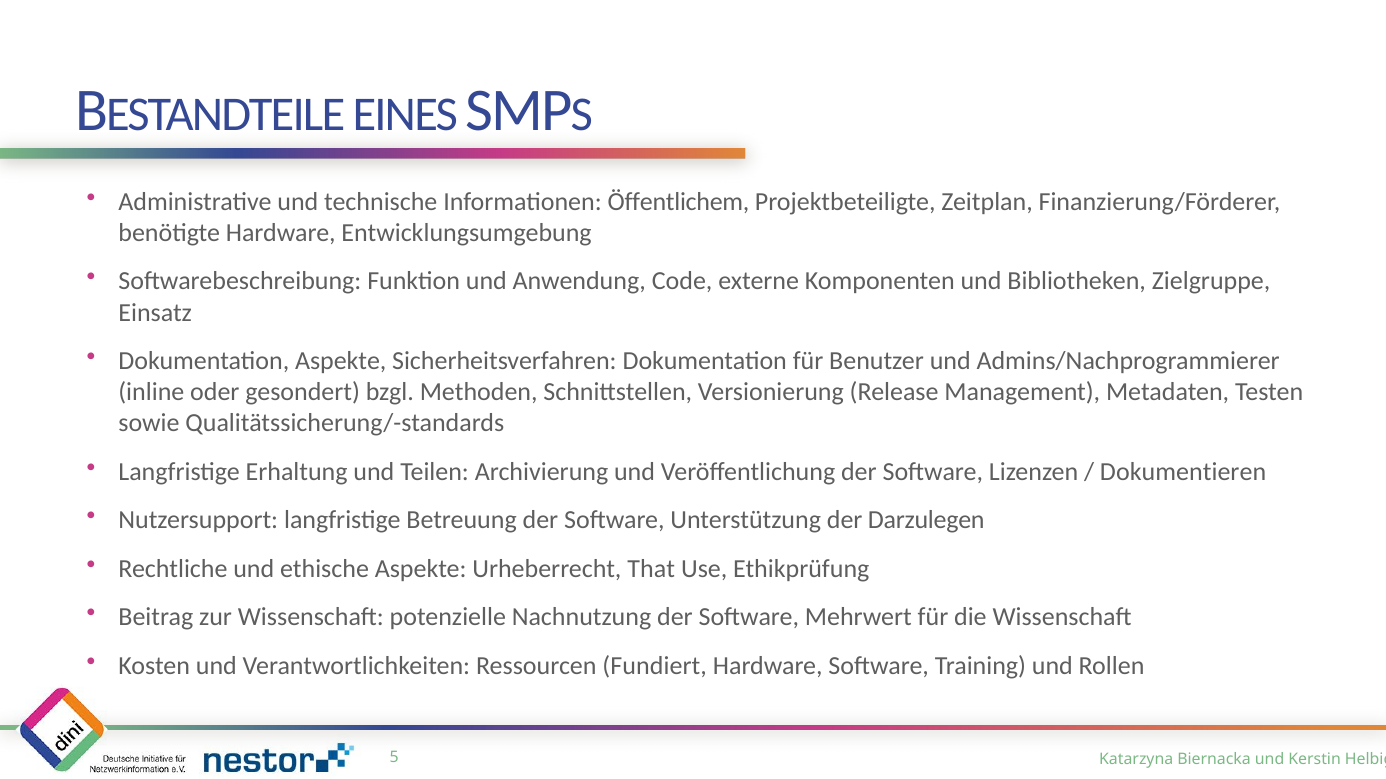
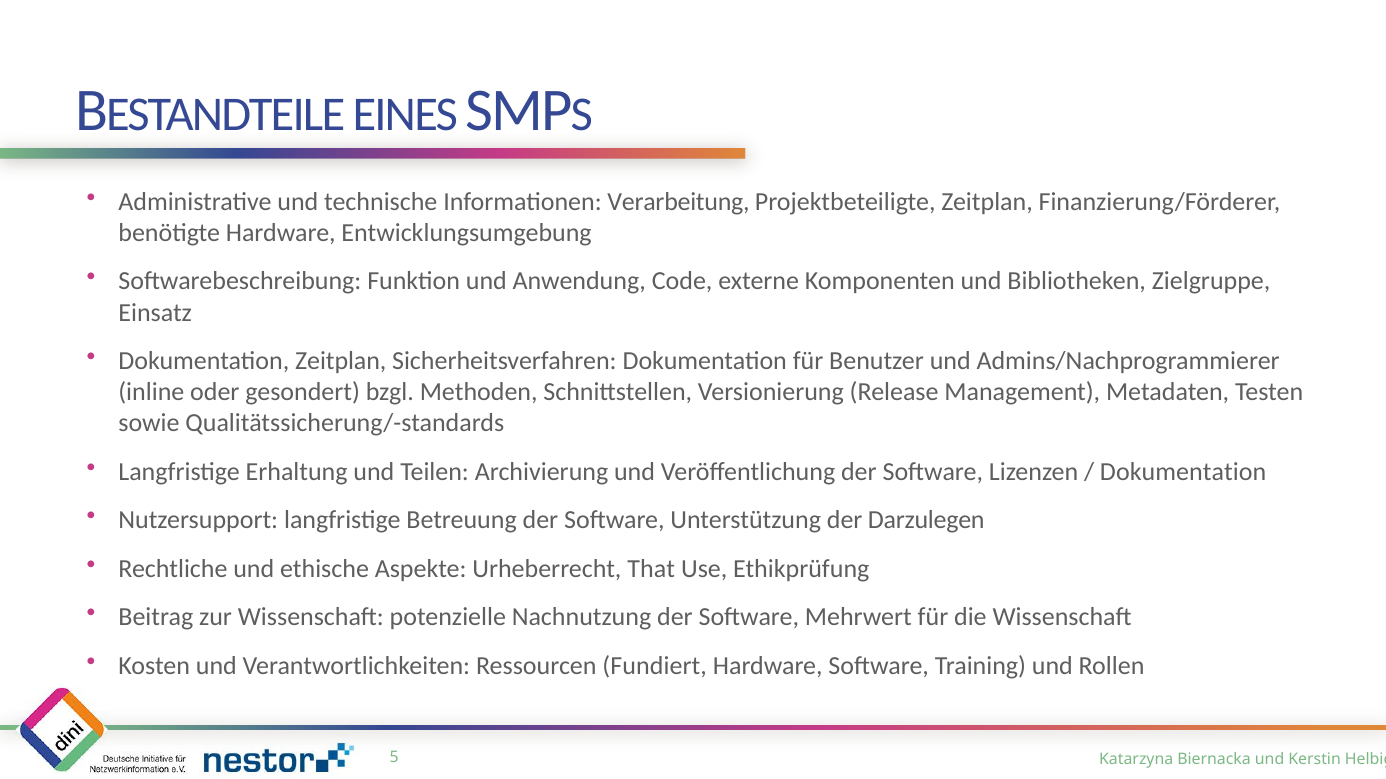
Öffentlichem: Öffentlichem -> Verarbeitung (678, 202)
Dokumentation Aspekte: Aspekte -> Zeitplan (341, 361)
Dokumentieren: Dokumentieren -> Dokumentation (1183, 472)
